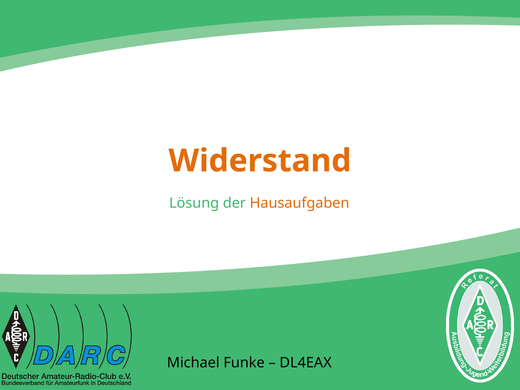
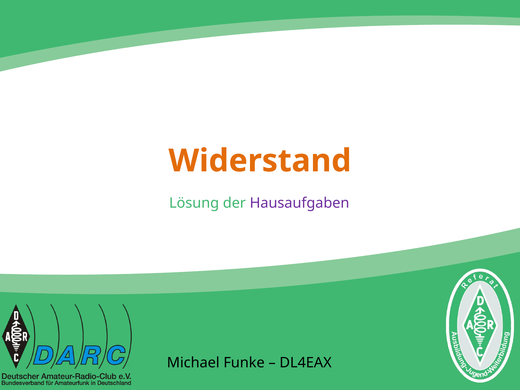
Hausaufgaben colour: orange -> purple (300, 203)
